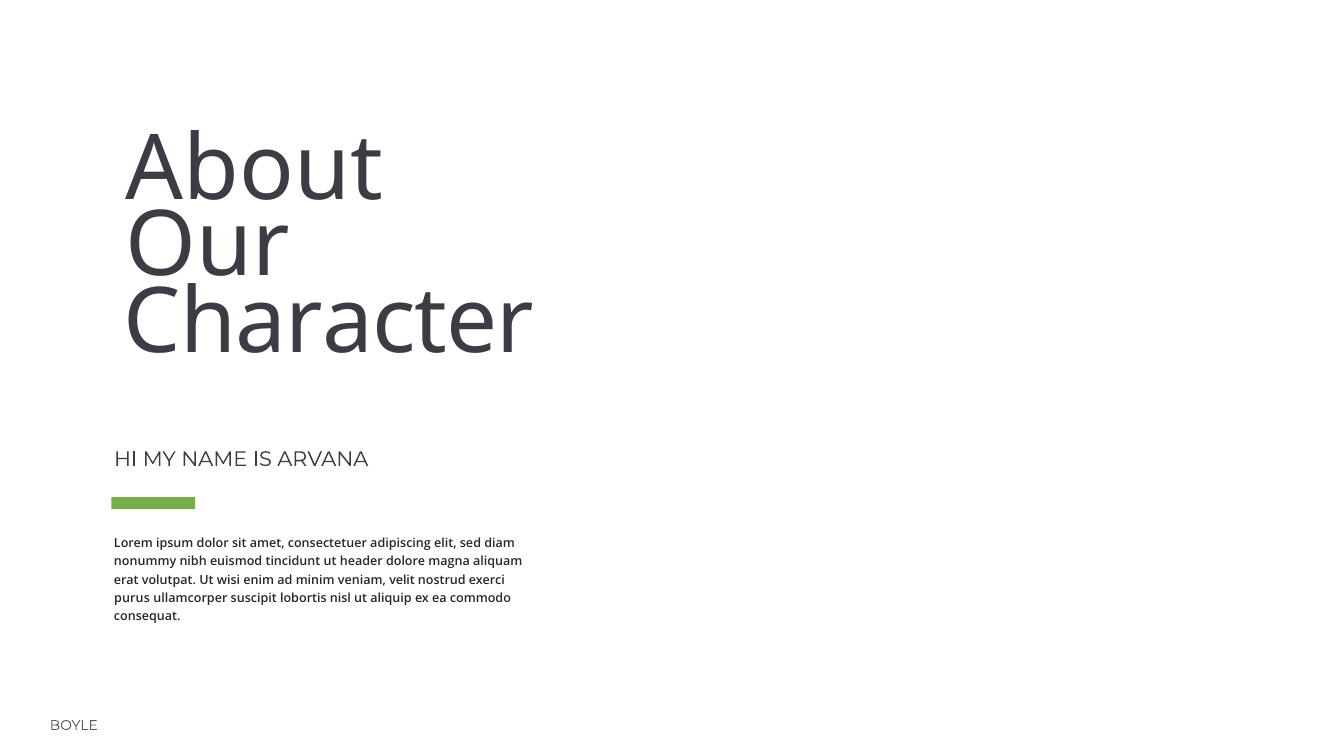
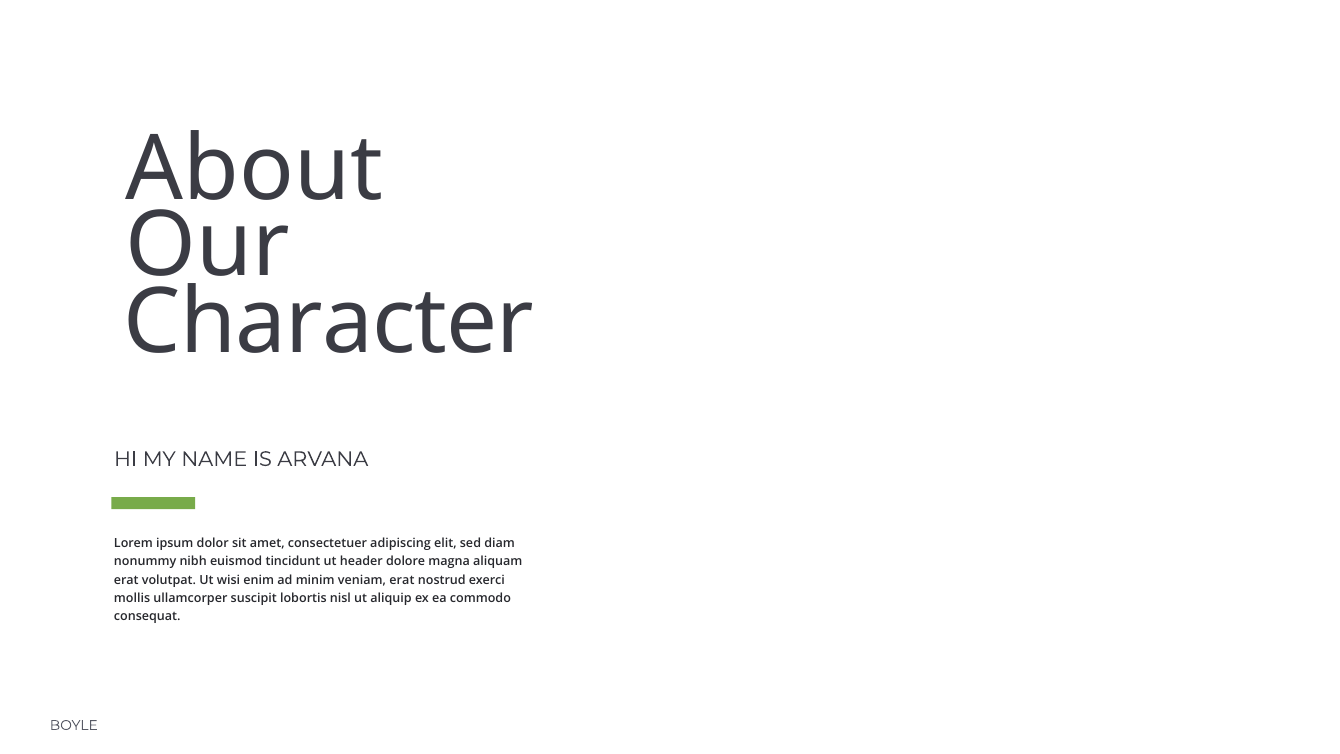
veniam velit: velit -> erat (402, 580)
purus: purus -> mollis (132, 598)
